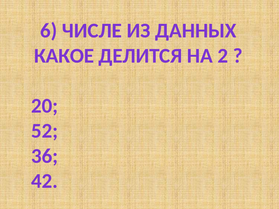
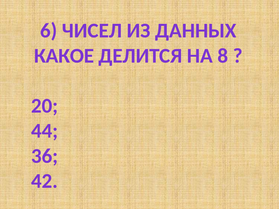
ЧИСЛЕ: ЧИСЛЕ -> ЧИСЕЛ (92, 31)
2: 2 -> 8 (223, 56)
52: 52 -> 44 (45, 131)
